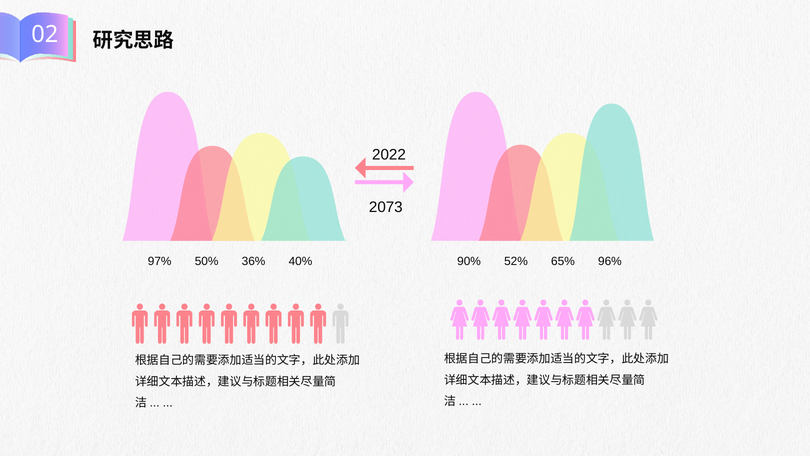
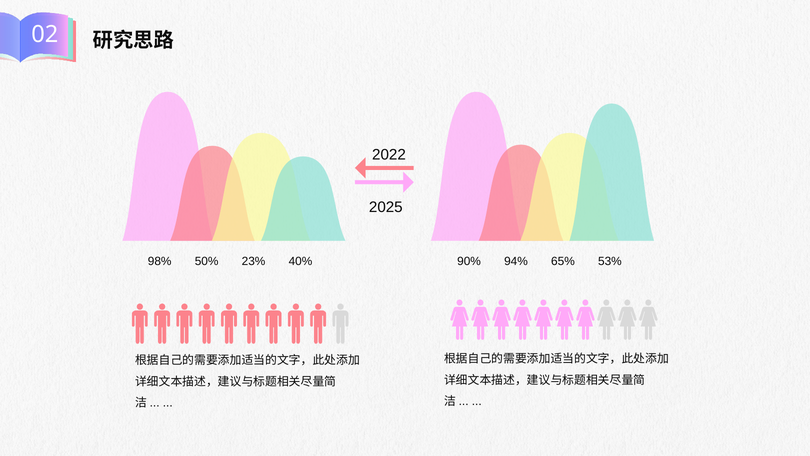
2073: 2073 -> 2025 (386, 207)
97%: 97% -> 98% (160, 261)
36%: 36% -> 23% (254, 261)
52%: 52% -> 94% (516, 261)
96%: 96% -> 53% (610, 261)
